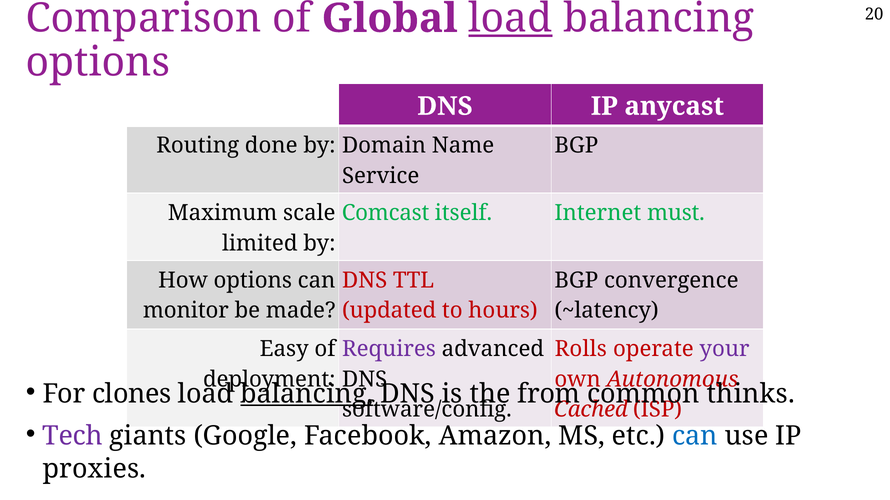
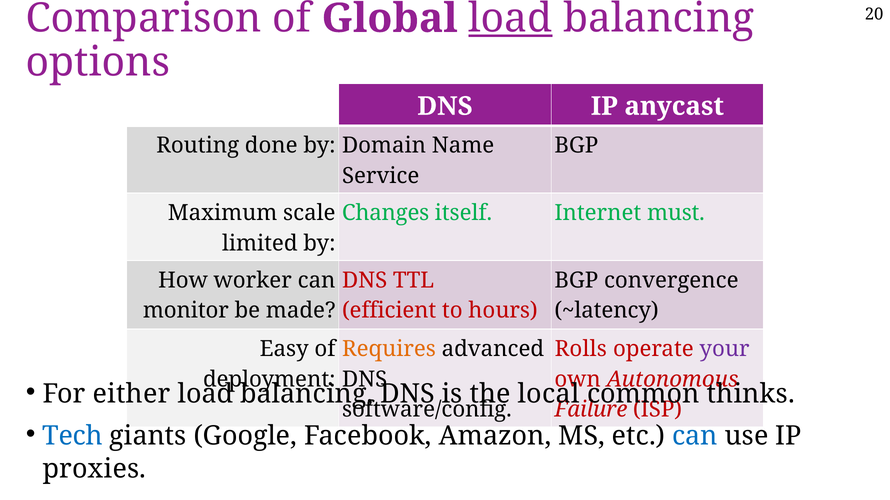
Comcast: Comcast -> Changes (386, 213)
How options: options -> worker (253, 281)
updated: updated -> efficient (389, 311)
Requires colour: purple -> orange (389, 349)
clones: clones -> either (132, 394)
balancing underline: present -> none (307, 394)
from: from -> local (549, 394)
Cached: Cached -> Failure (591, 410)
Tech colour: purple -> blue (73, 437)
